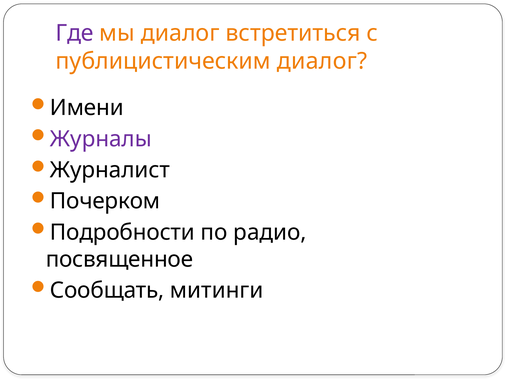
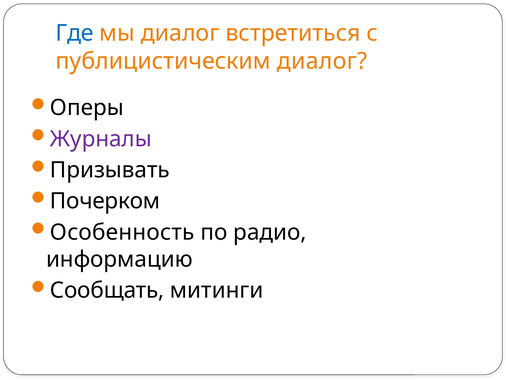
Где colour: purple -> blue (75, 33)
Имени: Имени -> Оперы (87, 108)
Журналист: Журналист -> Призывать (110, 170)
Подробности: Подробности -> Особенность (122, 232)
посвященное: посвященное -> информацию (119, 259)
